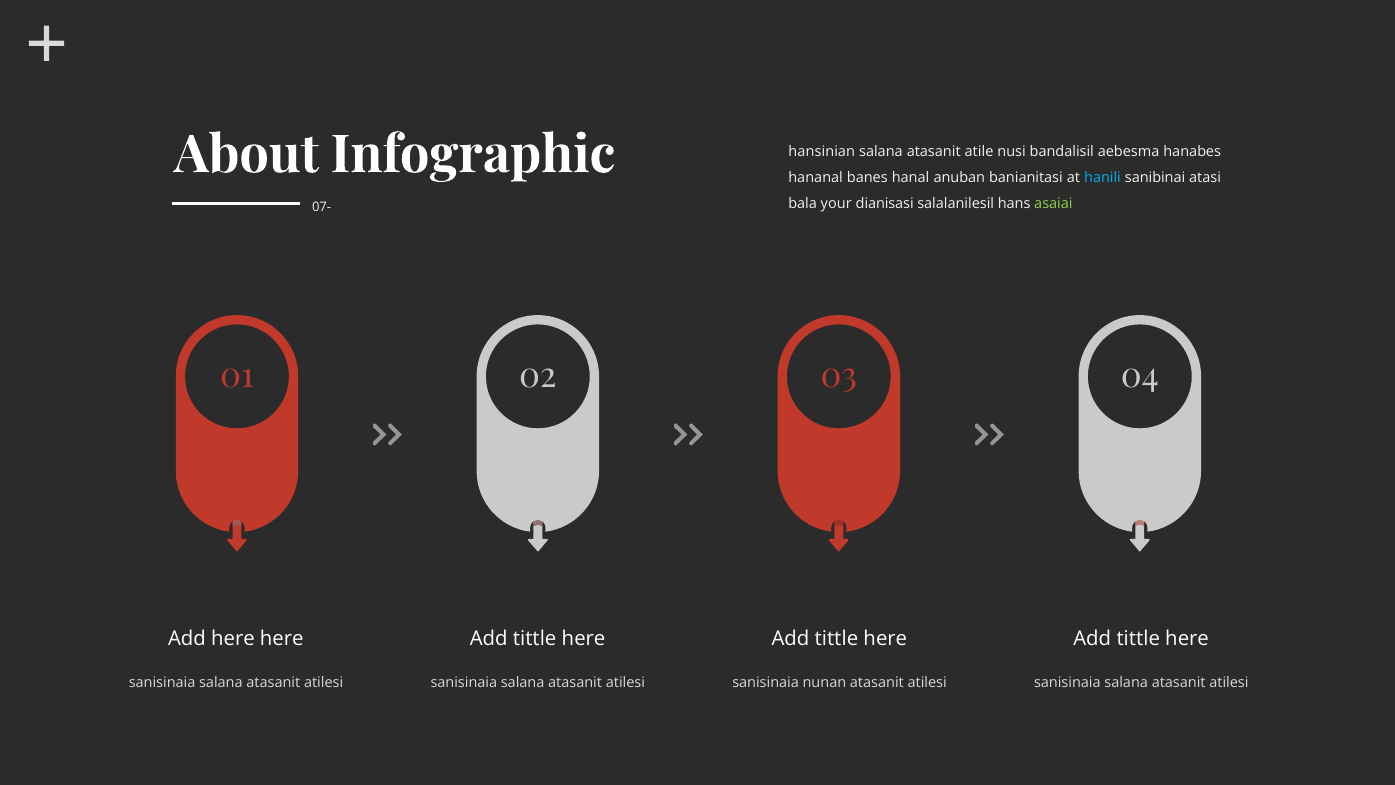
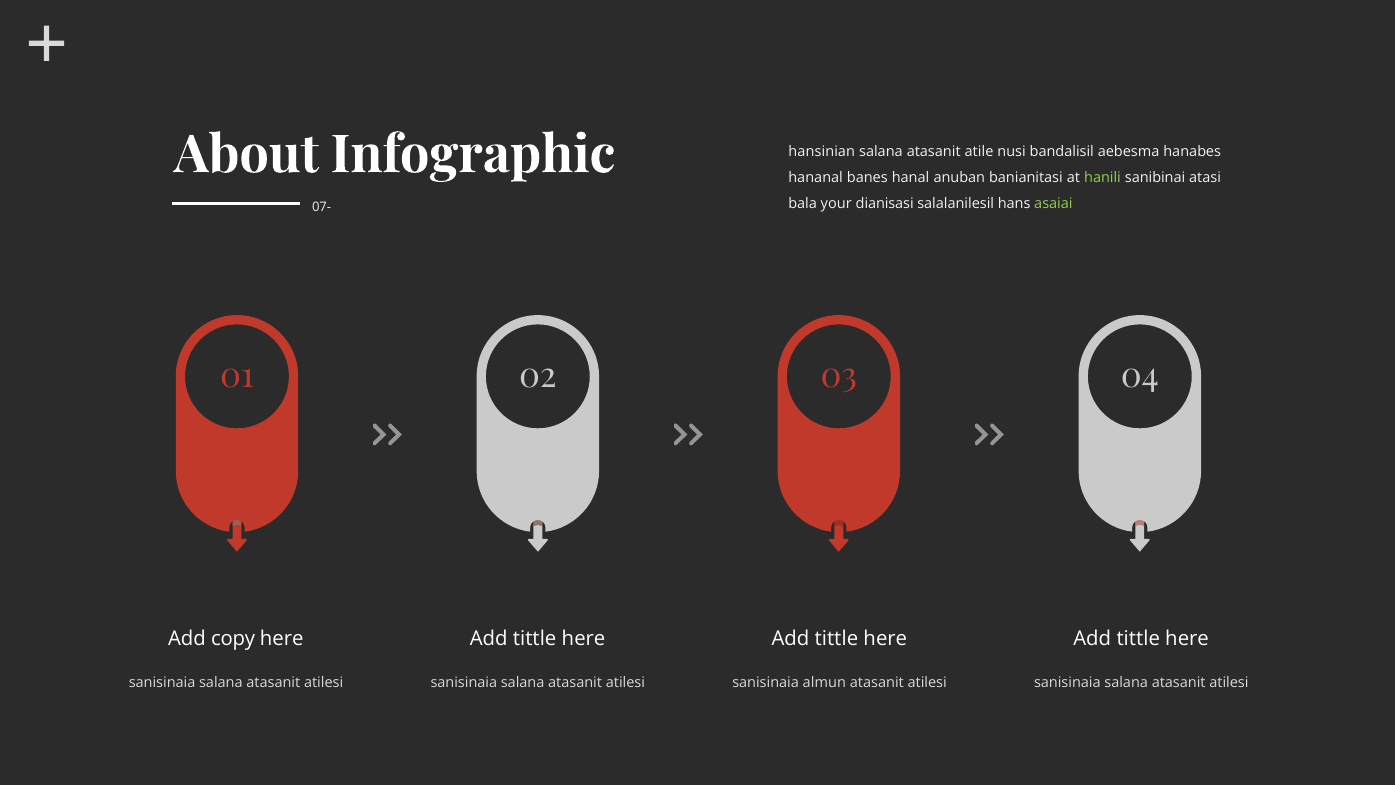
hanili colour: light blue -> light green (1103, 178)
Add here: here -> copy (233, 638)
nunan: nunan -> almun (824, 683)
